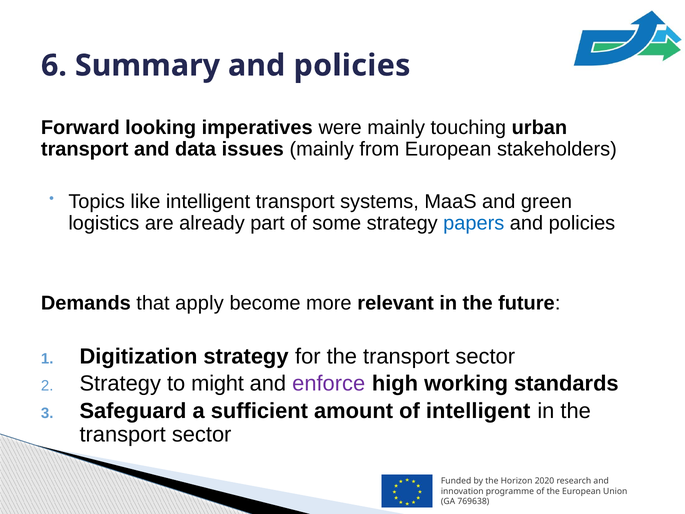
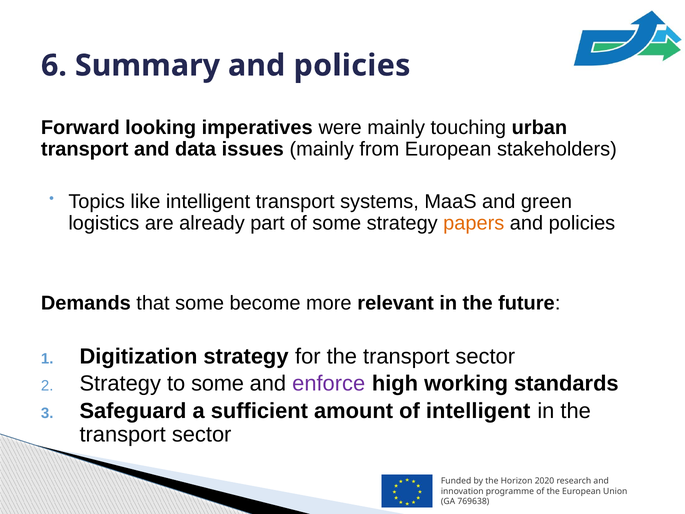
papers colour: blue -> orange (474, 223)
that apply: apply -> some (200, 303)
to might: might -> some (218, 384)
